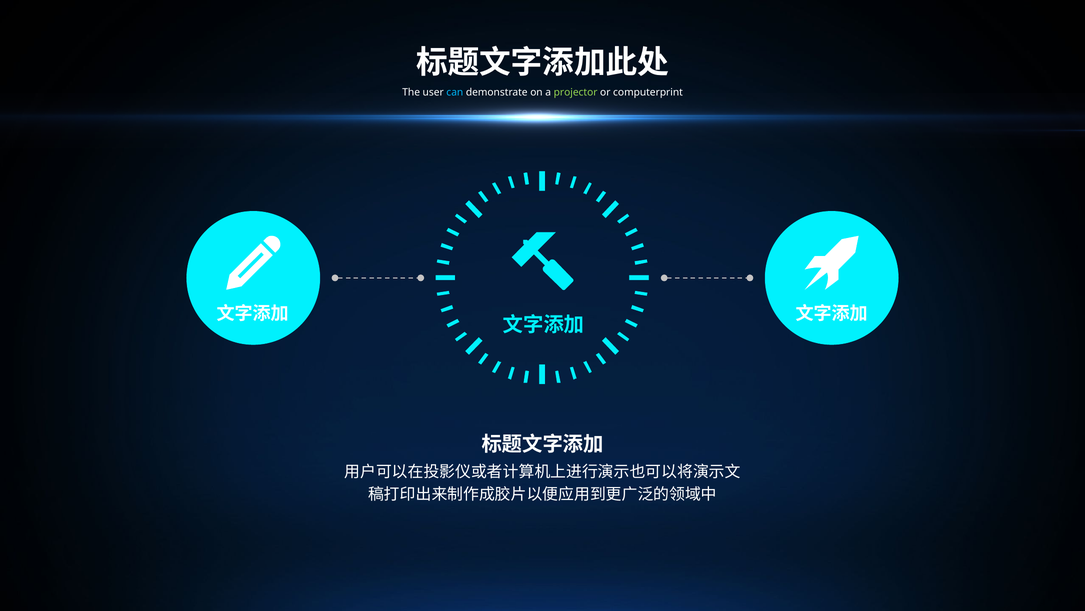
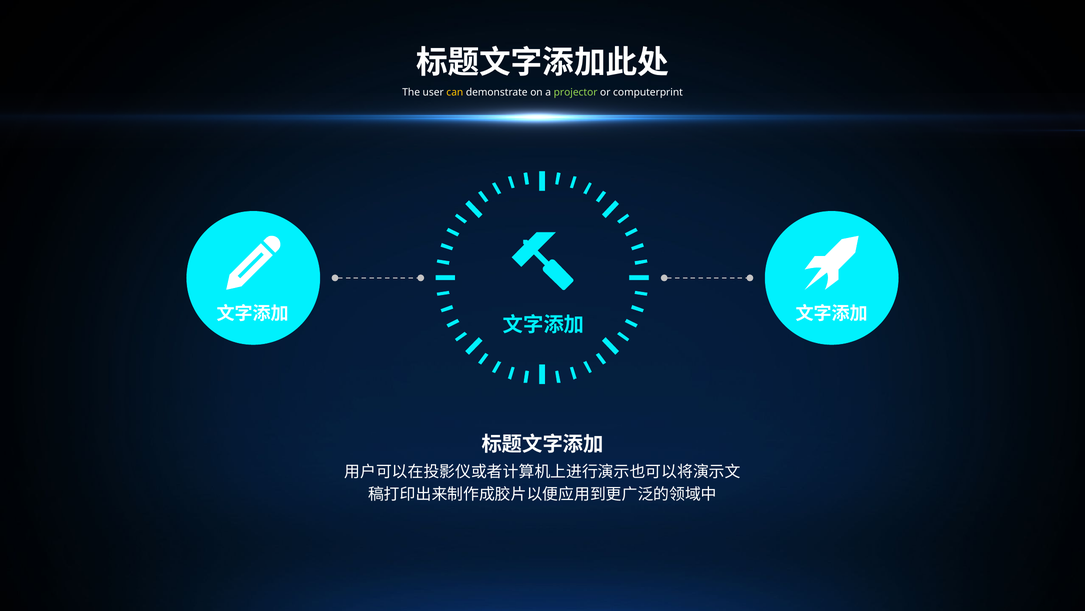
can colour: light blue -> yellow (455, 92)
